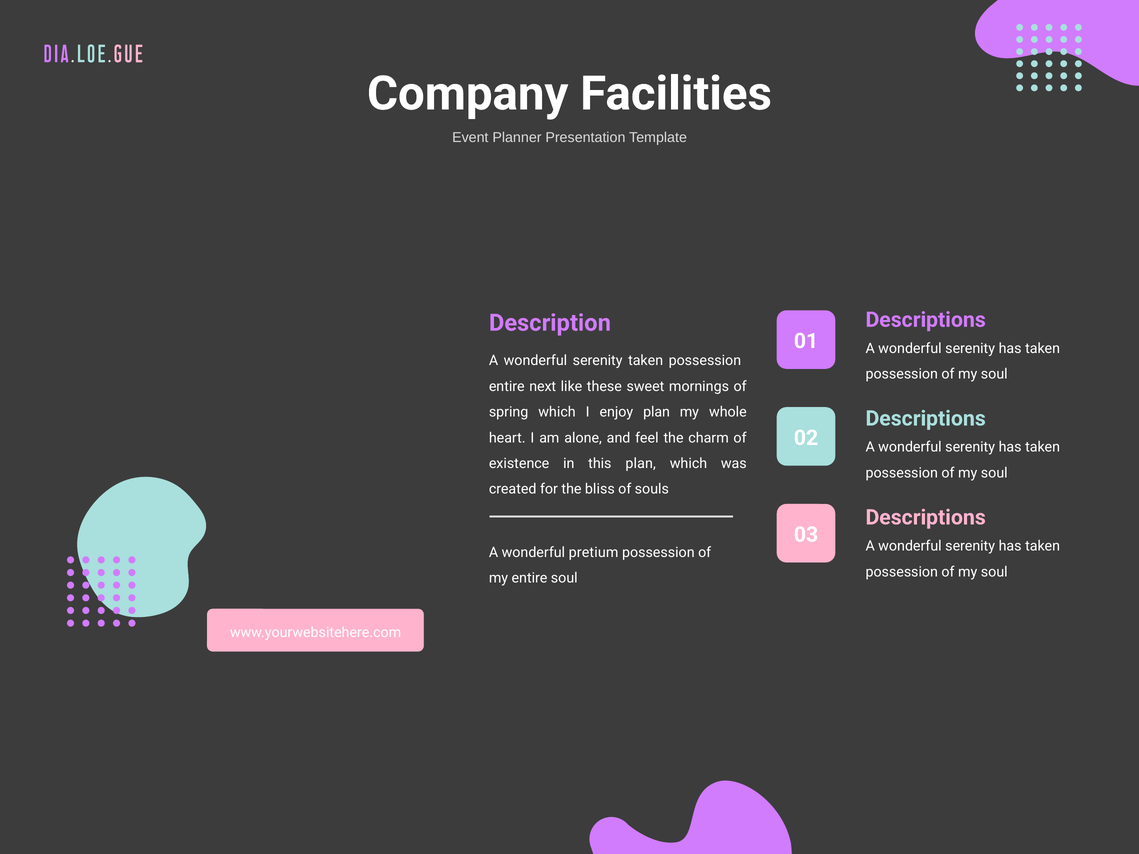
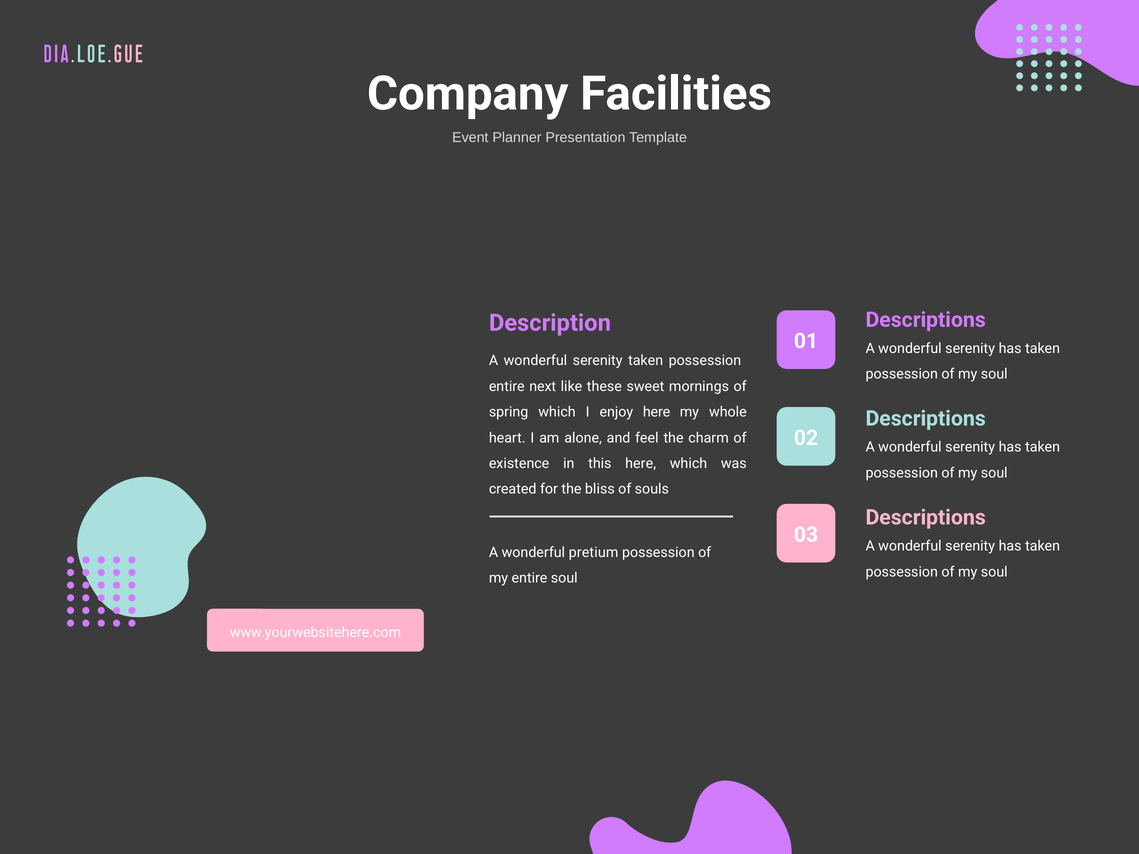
enjoy plan: plan -> here (657, 412)
this plan: plan -> here (641, 464)
